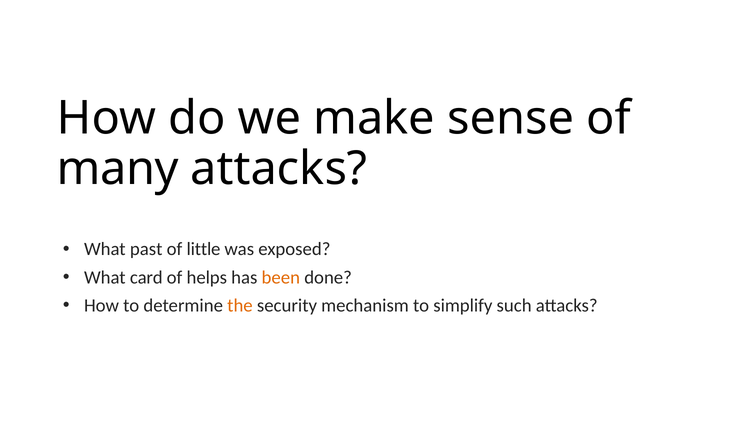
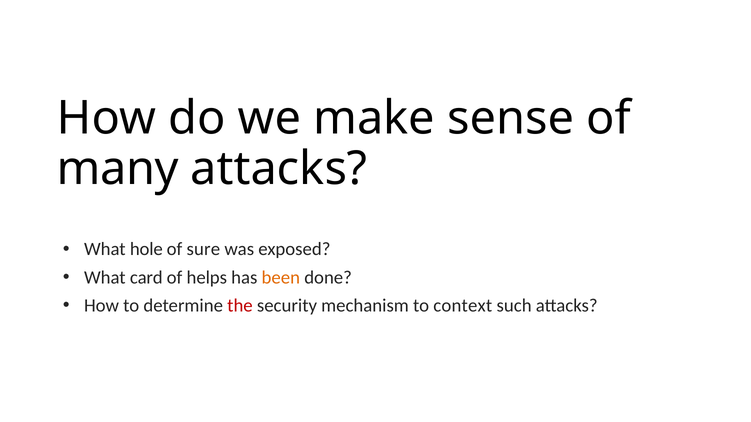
past: past -> hole (146, 250)
little: little -> sure (203, 250)
the colour: orange -> red (240, 306)
simplify: simplify -> context (463, 306)
